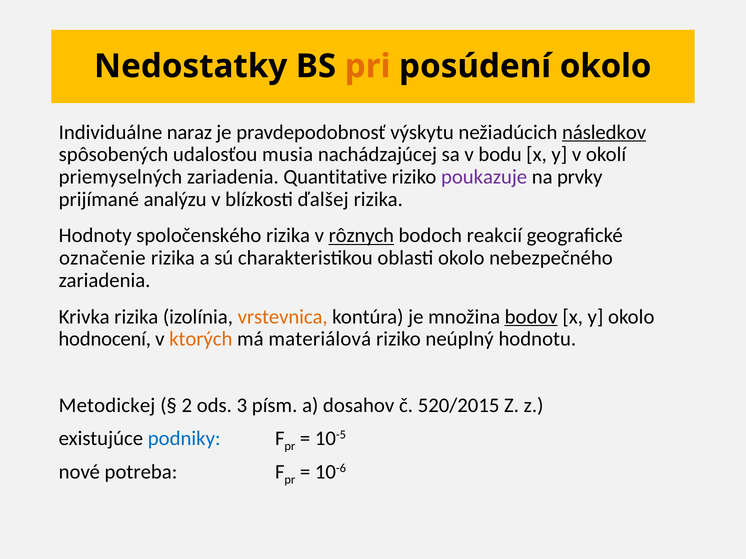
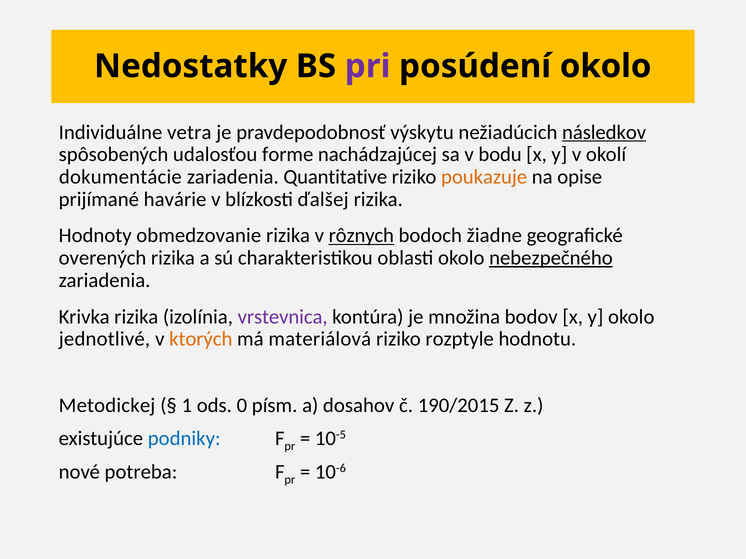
pri colour: orange -> purple (368, 66)
naraz: naraz -> vetra (189, 132)
musia: musia -> forme (288, 155)
priemyselných: priemyselných -> dokumentácie (120, 177)
poukazuje colour: purple -> orange (484, 177)
prvky: prvky -> opise (580, 177)
analýzu: analýzu -> havárie (175, 199)
spoločenského: spoločenského -> obmedzovanie (199, 236)
reakcií: reakcií -> žiadne (494, 236)
označenie: označenie -> overených (103, 258)
nebezpečného underline: none -> present (551, 258)
vrstevnica colour: orange -> purple (283, 317)
bodov underline: present -> none (531, 317)
hodnocení: hodnocení -> jednotlivé (104, 339)
neúplný: neúplný -> rozptyle (460, 339)
2: 2 -> 1 (187, 406)
3: 3 -> 0 (242, 406)
520/2015: 520/2015 -> 190/2015 (459, 406)
